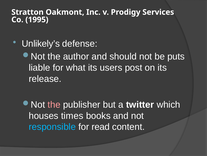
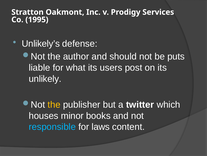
release: release -> unlikely (45, 78)
the colour: pink -> yellow (54, 104)
times: times -> minor (72, 115)
read: read -> laws (101, 126)
